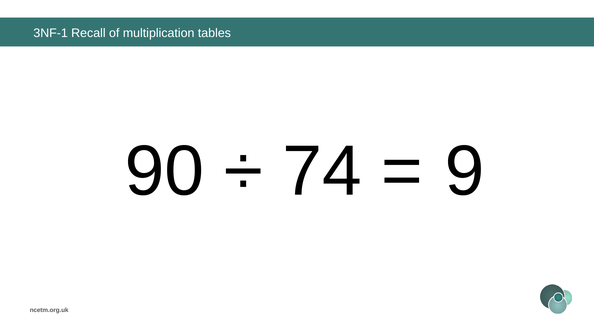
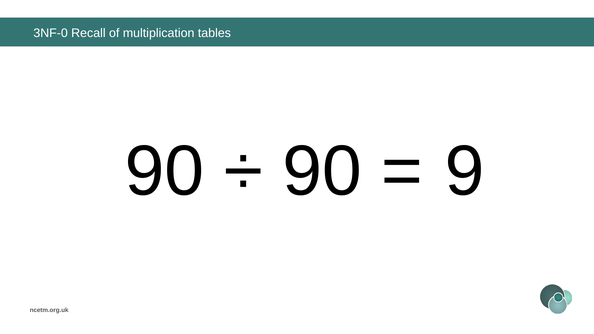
3NF-1: 3NF-1 -> 3NF-0 (51, 33)
74: 74 -> 90 (322, 171)
